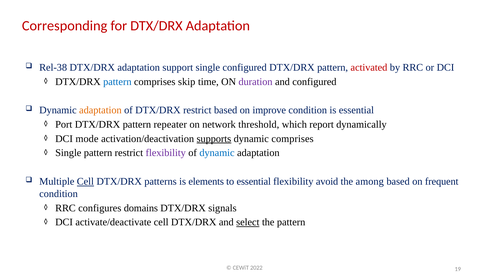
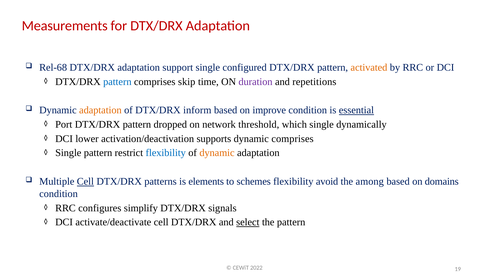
Corresponding: Corresponding -> Measurements (65, 26)
Rel-38: Rel-38 -> Rel-68 (53, 67)
activated colour: red -> orange (369, 67)
and configured: configured -> repetitions (314, 82)
DTX/DRX restrict: restrict -> inform (197, 110)
essential underline: none -> present (356, 110)
repeater: repeater -> dropped (170, 124)
which report: report -> single (322, 124)
mode: mode -> lower (87, 139)
supports underline: present -> none (214, 139)
flexibility colour: purple -> blue (166, 153)
dynamic colour: blue -> orange (217, 153)
to essential: essential -> schemes (254, 182)
frequent: frequent -> domains (442, 182)
domains: domains -> simplify (141, 208)
